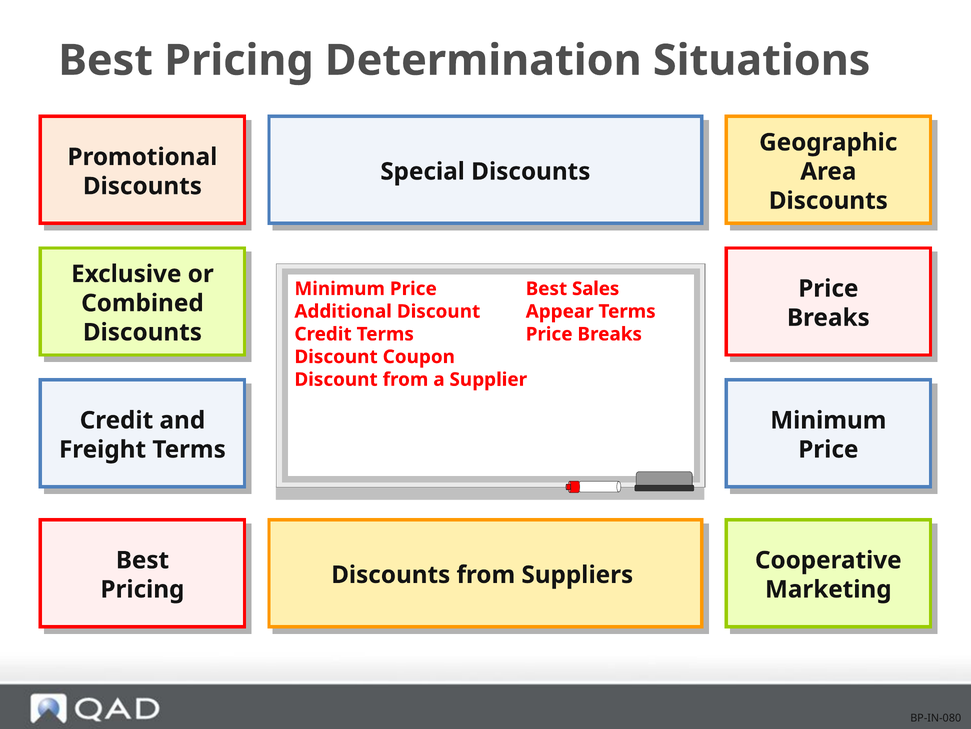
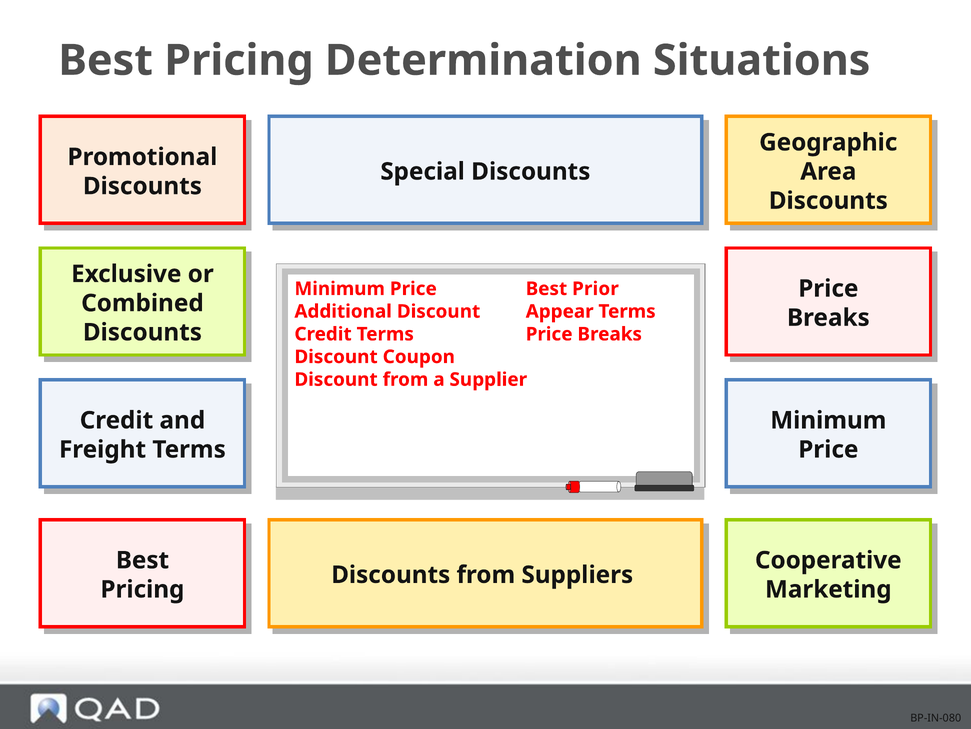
Sales: Sales -> Prior (595, 289)
